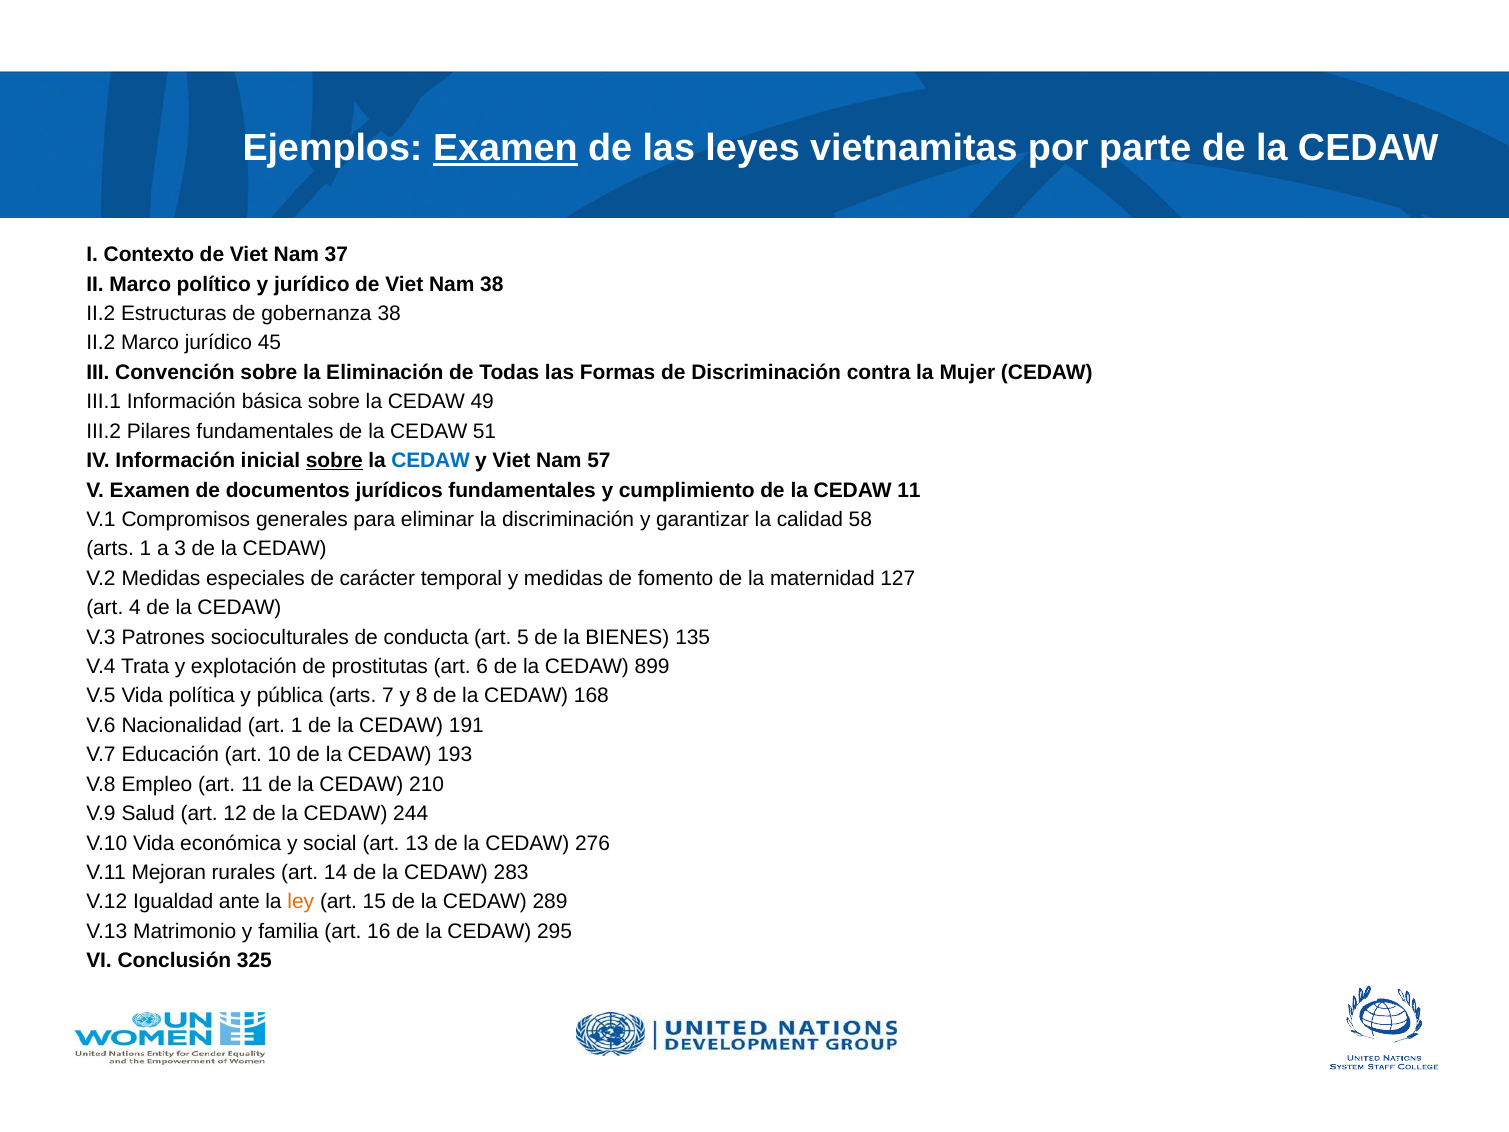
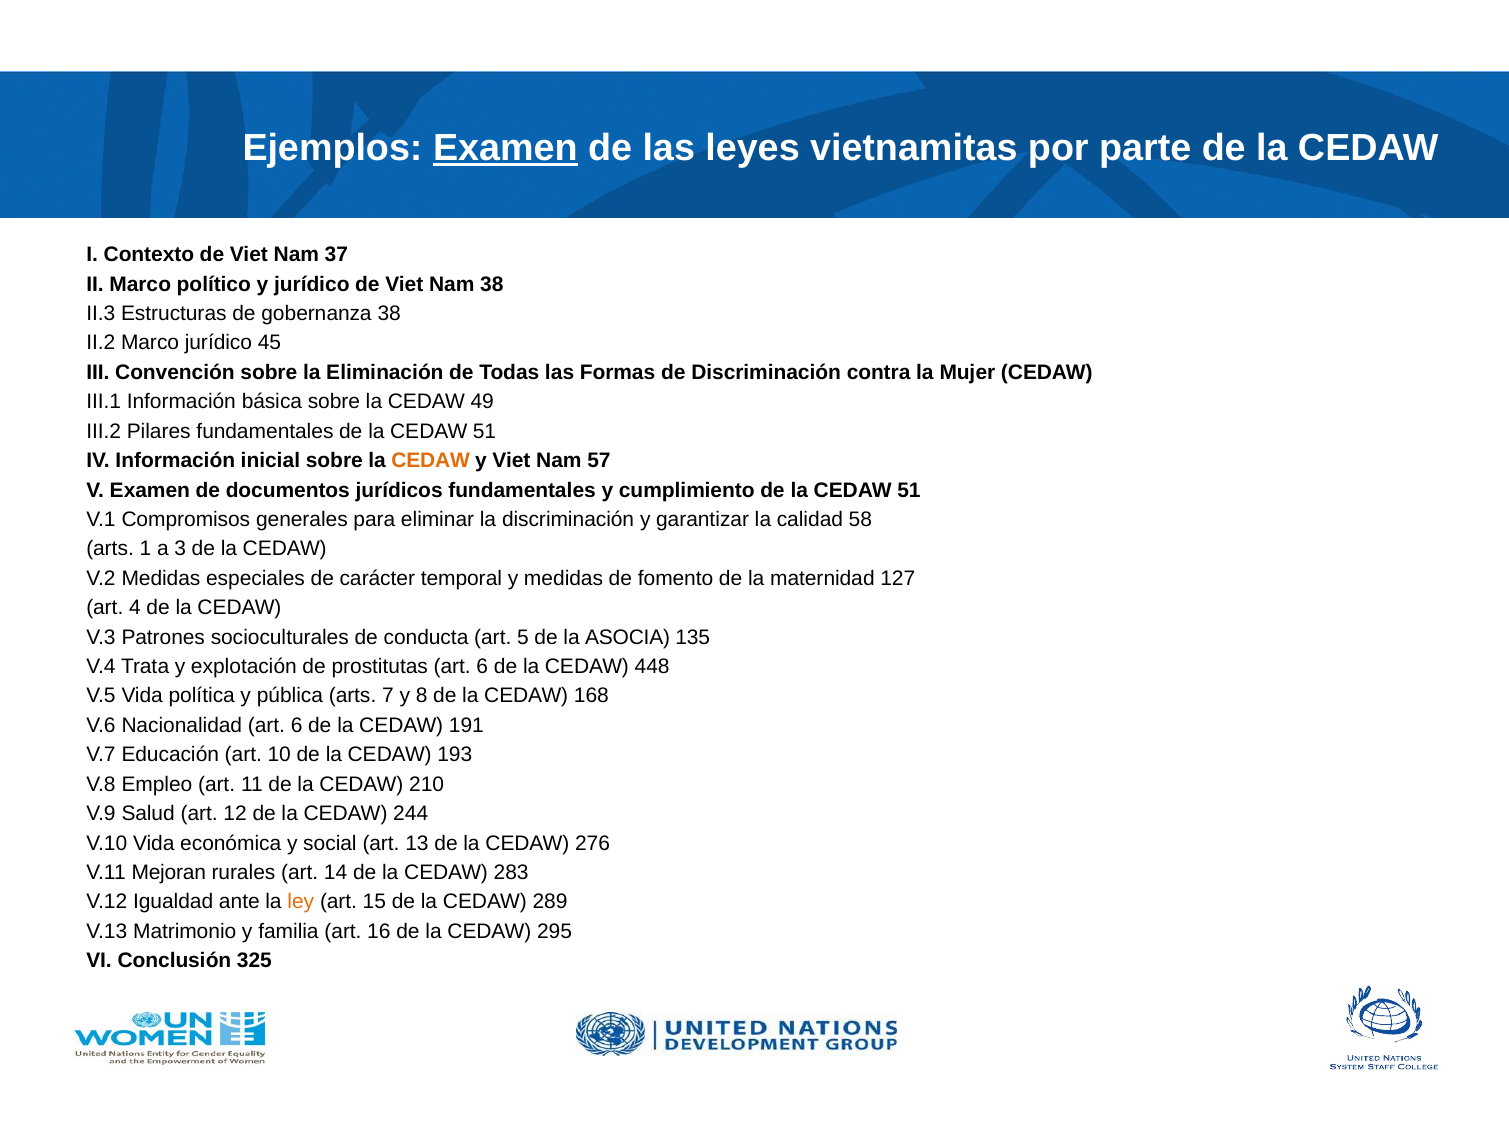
II.2: II.2 -> II.3 (101, 314)
sobre underline: present -> none (334, 461)
CEDAW colour: blue -> orange (431, 461)
11: 11 -> 51 (909, 490)
BIENES: BIENES -> ASOCIA (628, 637)
899: 899 -> 448 (652, 666)
Nacionalidad art 1: 1 -> 6 (297, 725)
